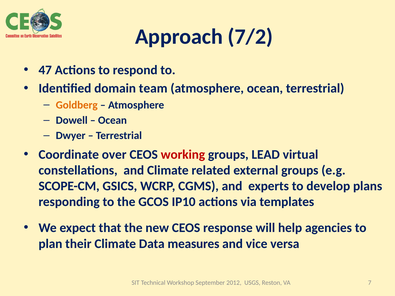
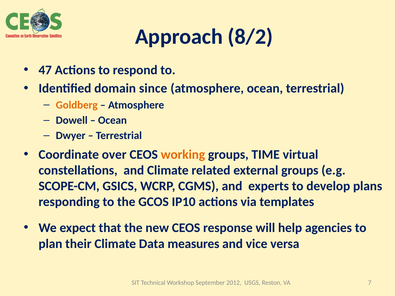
7/2: 7/2 -> 8/2 (250, 37)
team: team -> since (153, 88)
working colour: red -> orange (183, 155)
LEAD: LEAD -> TIME (266, 155)
